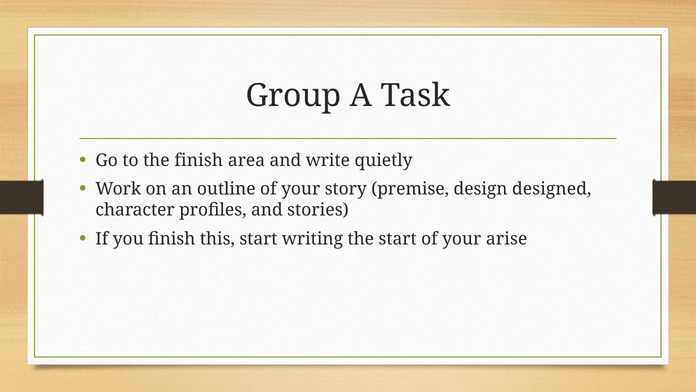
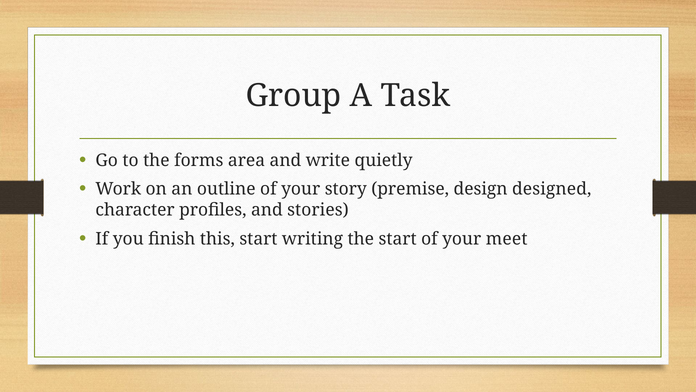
the finish: finish -> forms (199, 160)
arise: arise -> meet (507, 239)
